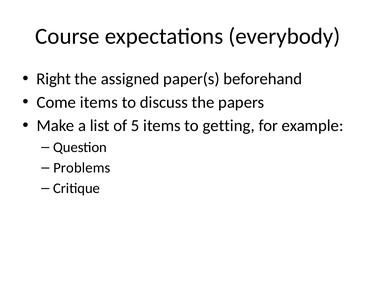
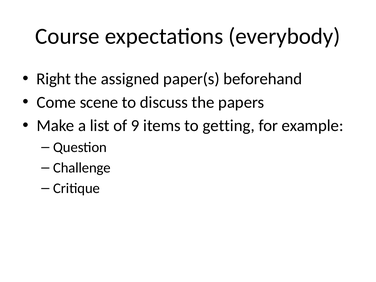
Come items: items -> scene (99, 102)
5: 5 -> 9 (135, 126)
Problems: Problems -> Challenge (82, 168)
